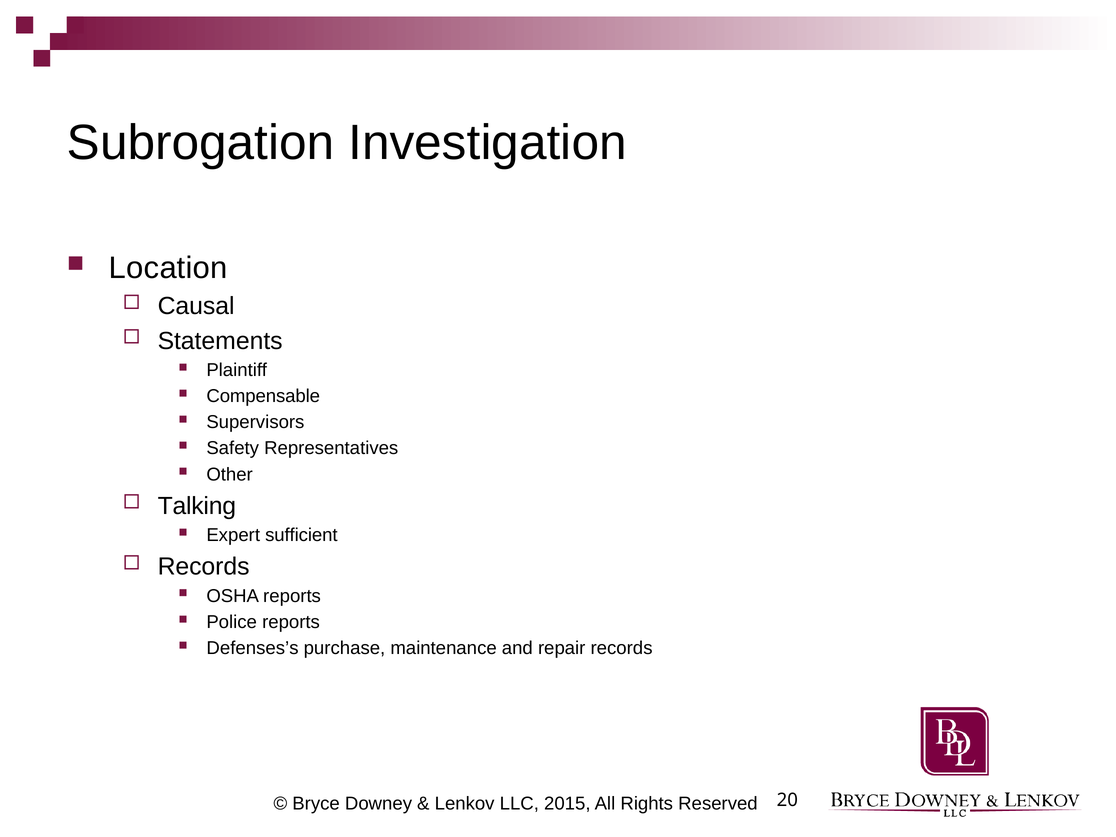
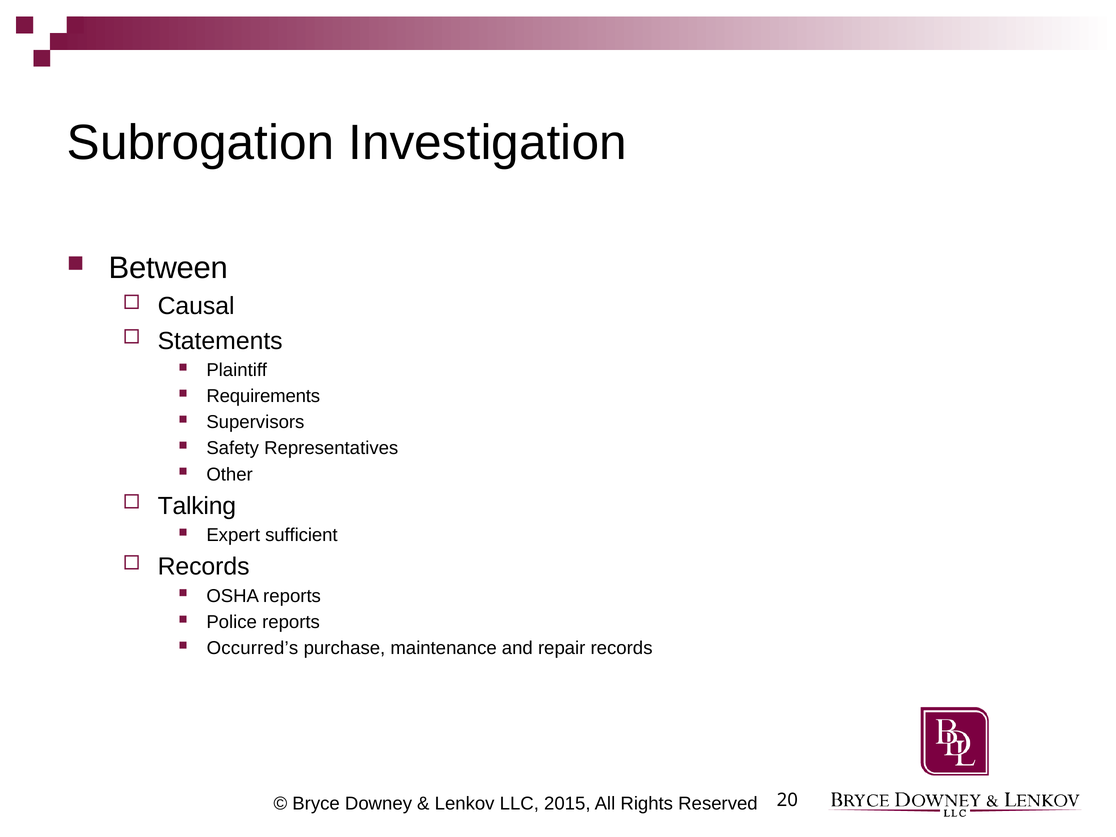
Location: Location -> Between (168, 268)
Compensable: Compensable -> Requirements (263, 396)
Defenses’s: Defenses’s -> Occurred’s (252, 648)
